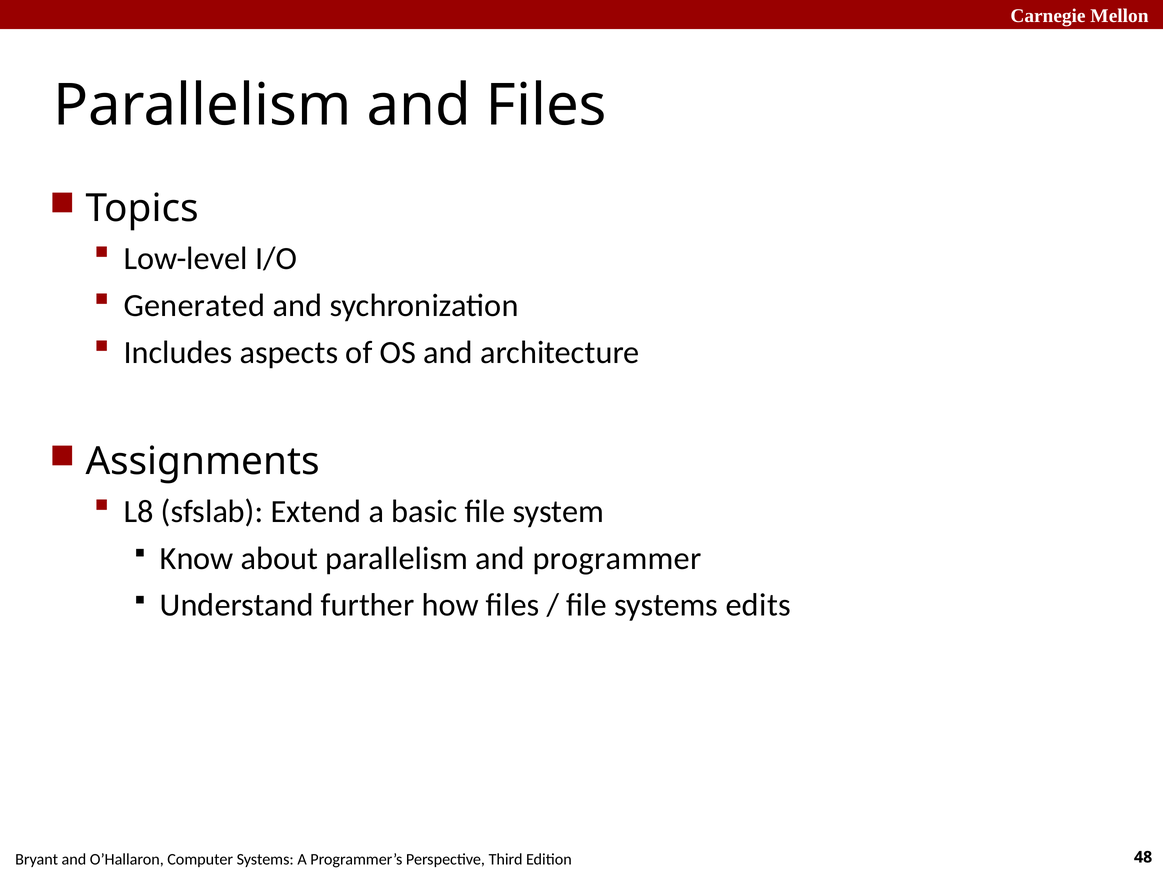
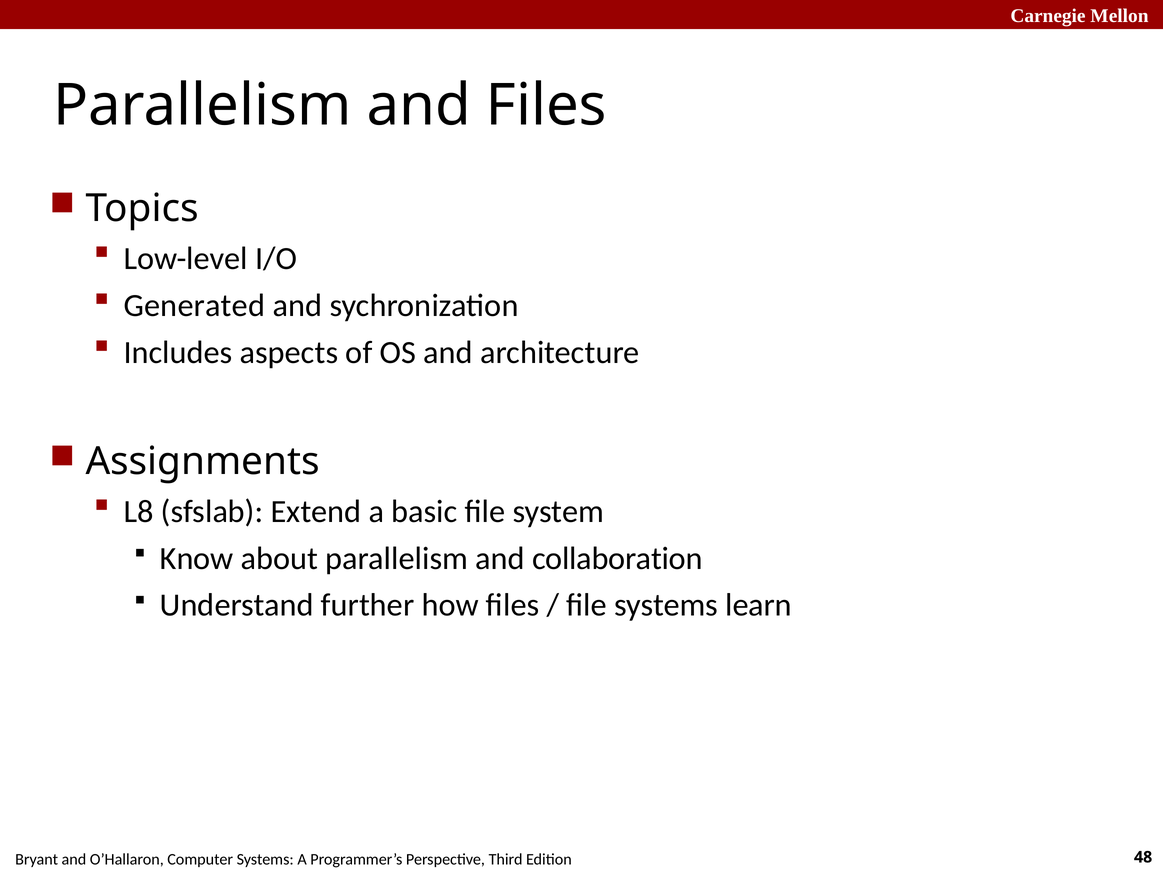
programmer: programmer -> collaboration (617, 559)
edits: edits -> learn (758, 605)
